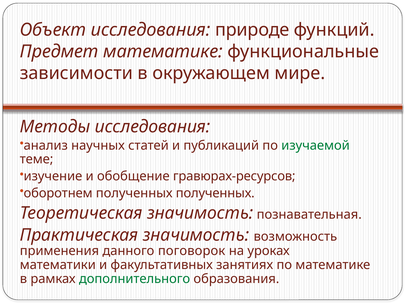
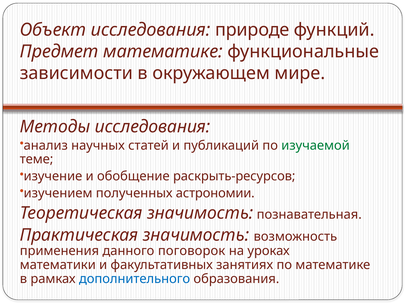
гравюрах-ресурсов: гравюрах-ресурсов -> раскрыть-ресурсов (234, 176)
оборотнем: оборотнем -> изучением (58, 193)
полученных полученных: полученных -> астрономии (215, 193)
дополнительного colour: green -> blue (135, 279)
